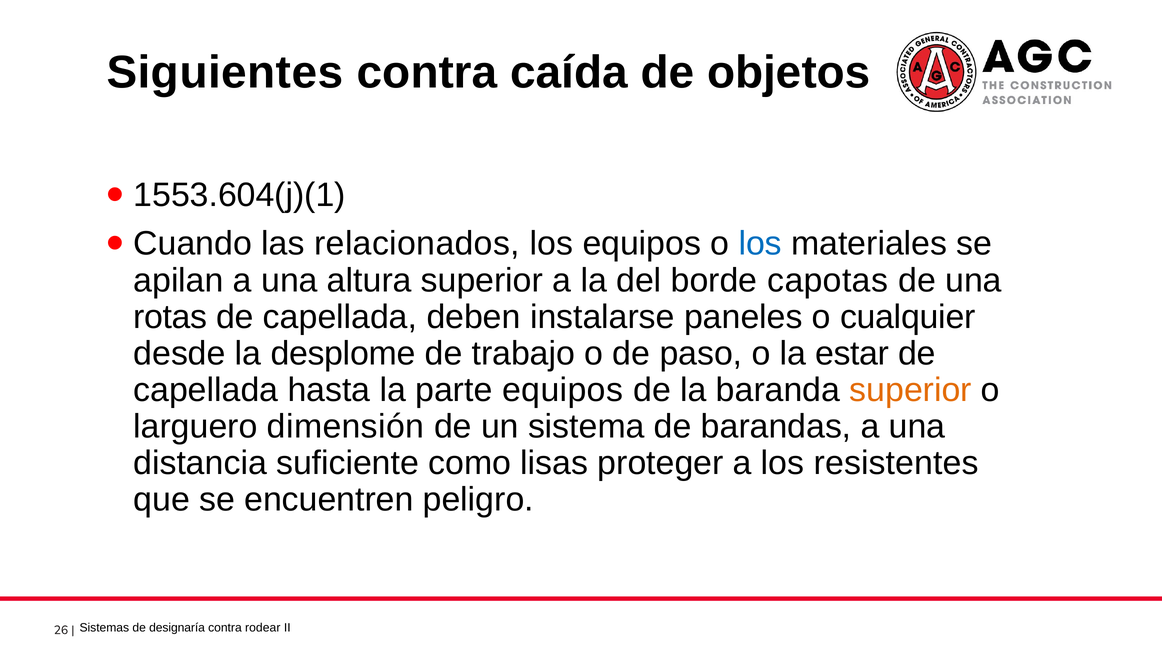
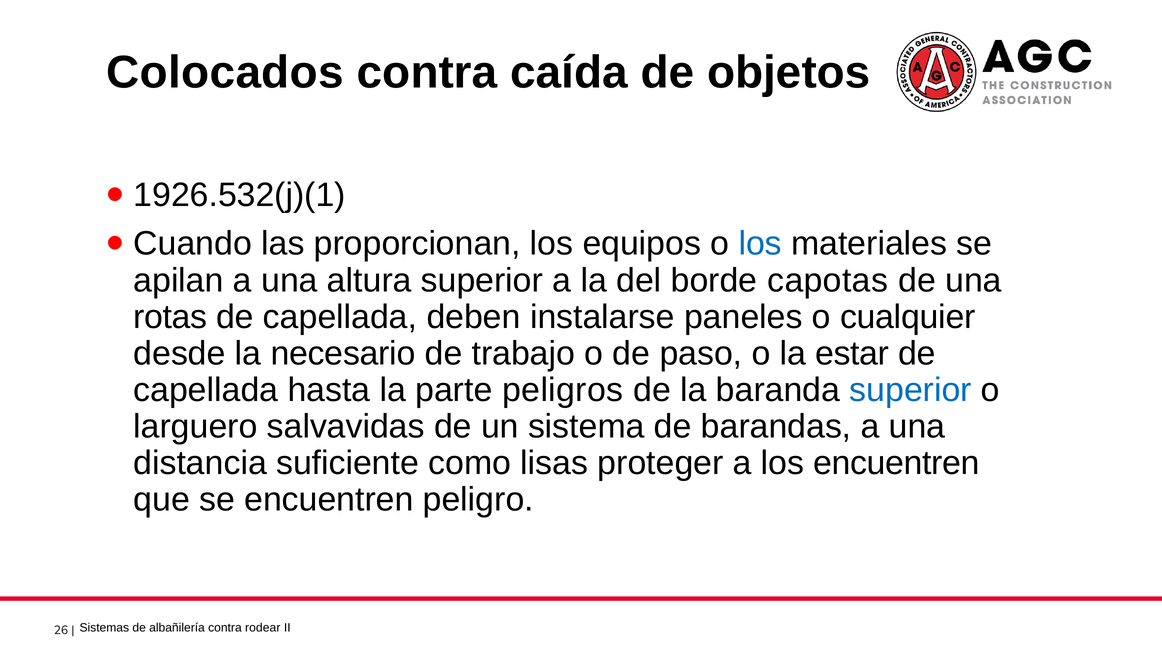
Siguientes: Siguientes -> Colocados (225, 73)
1553.604(j)(1: 1553.604(j)(1 -> 1926.532(j)(1 (240, 195)
relacionados: relacionados -> proporcionan (417, 244)
desplome: desplome -> necesario (343, 354)
parte equipos: equipos -> peligros (563, 390)
superior colour: orange -> blue (911, 390)
dimensión: dimensión -> salvavidas (346, 427)
los resistentes: resistentes -> encuentren (896, 463)
designaría: designaría -> albañilería (177, 628)
